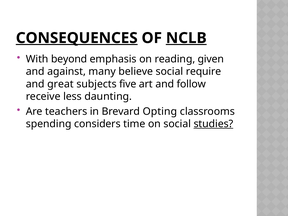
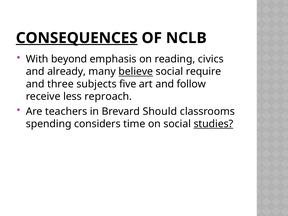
NCLB underline: present -> none (186, 38)
given: given -> civics (211, 59)
against: against -> already (67, 72)
believe underline: none -> present (136, 72)
great: great -> three (60, 84)
daunting: daunting -> reproach (108, 96)
Opting: Opting -> Should (160, 111)
